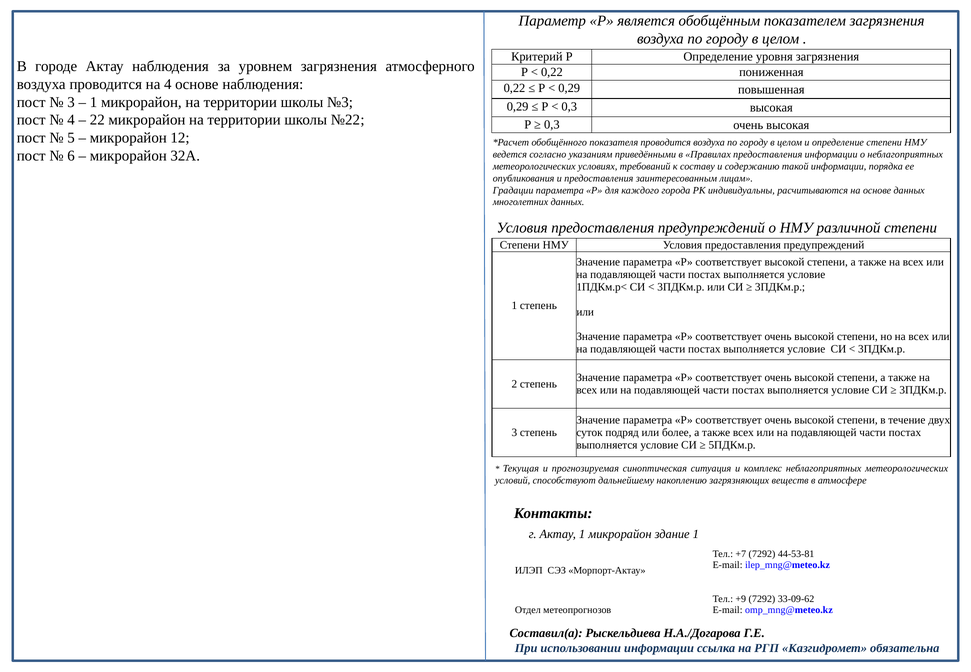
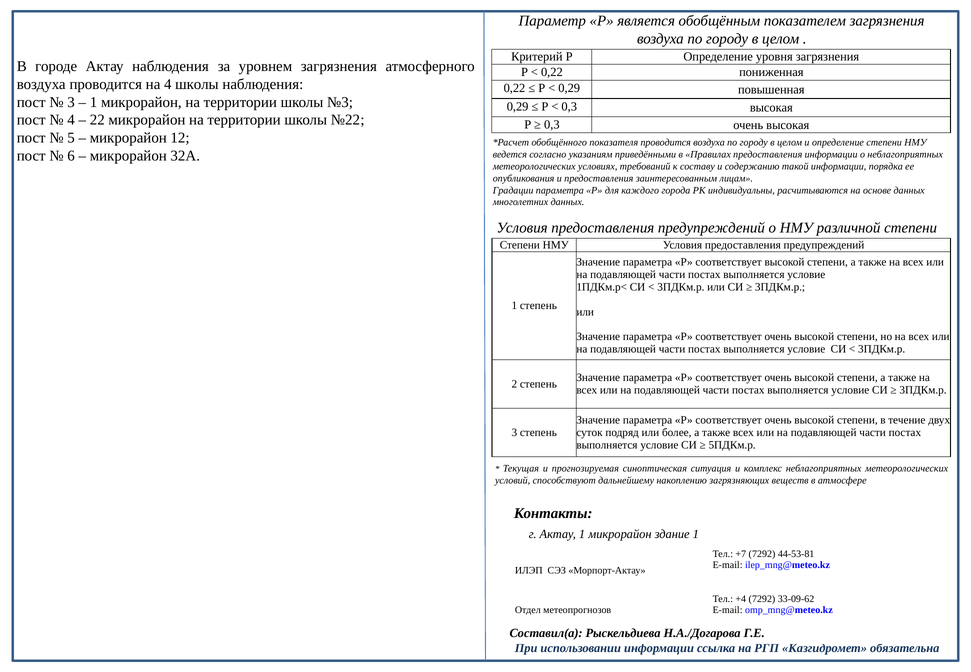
4 основе: основе -> школы (197, 84)
+9: +9 -> +4 (741, 599)
